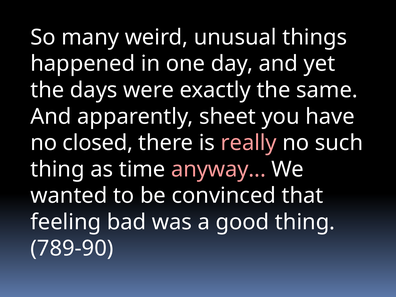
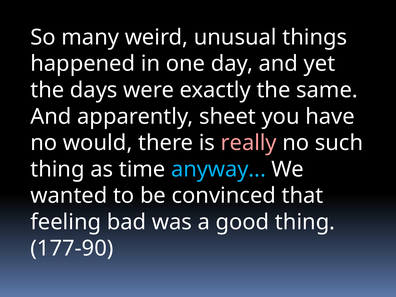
closed: closed -> would (98, 143)
anyway colour: pink -> light blue (218, 169)
789-90: 789-90 -> 177-90 (72, 248)
